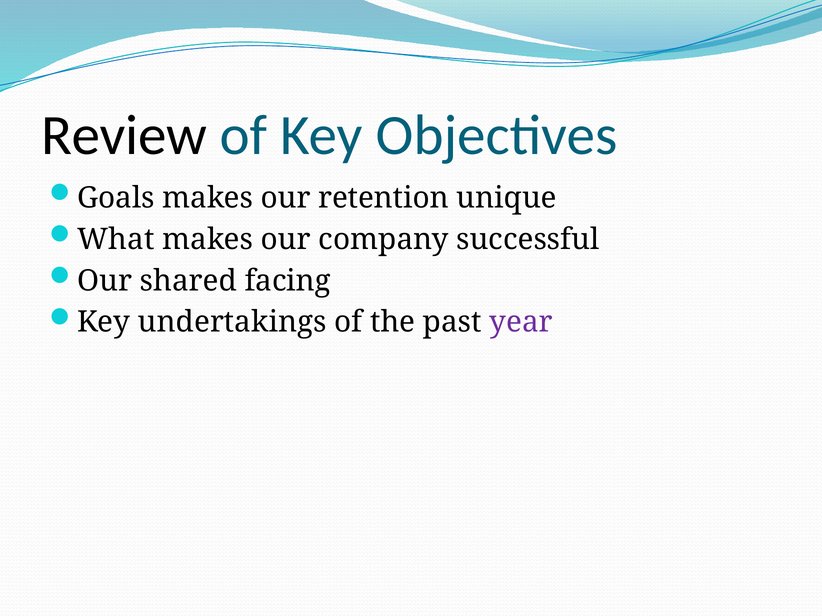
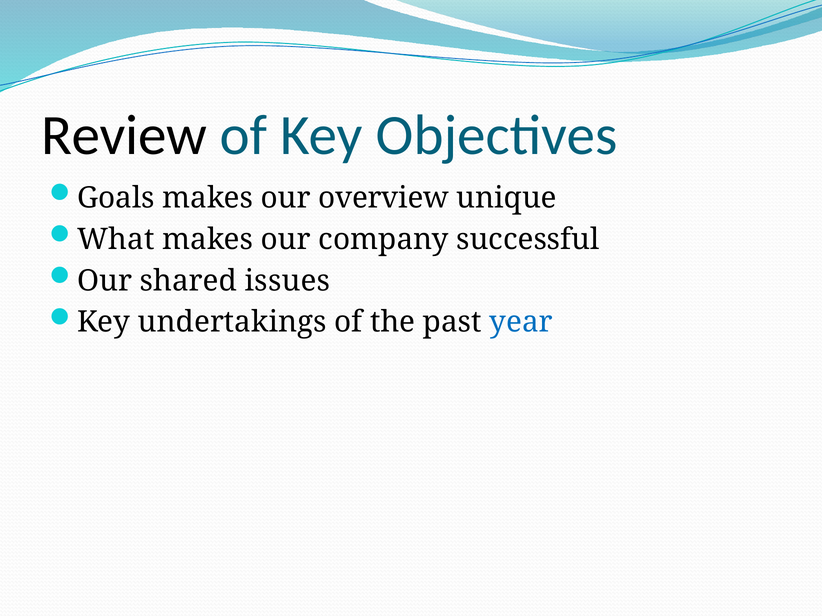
retention: retention -> overview (384, 198)
facing: facing -> issues (288, 281)
year colour: purple -> blue (521, 322)
